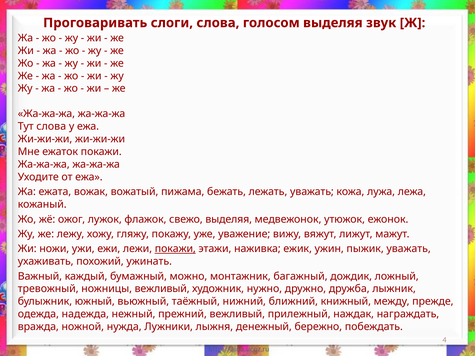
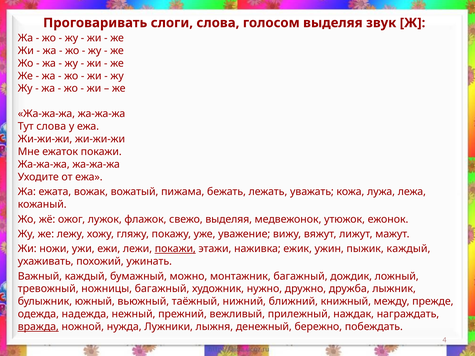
пыжик уважать: уважать -> каждый (409, 249)
ножницы вежливый: вежливый -> багажный (162, 289)
вражда underline: none -> present (38, 327)
